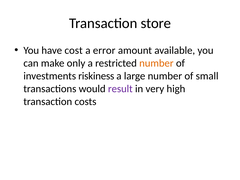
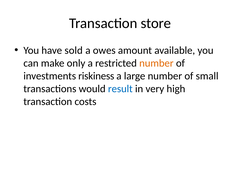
cost: cost -> sold (74, 50)
error: error -> owes (104, 50)
result colour: purple -> blue (120, 89)
